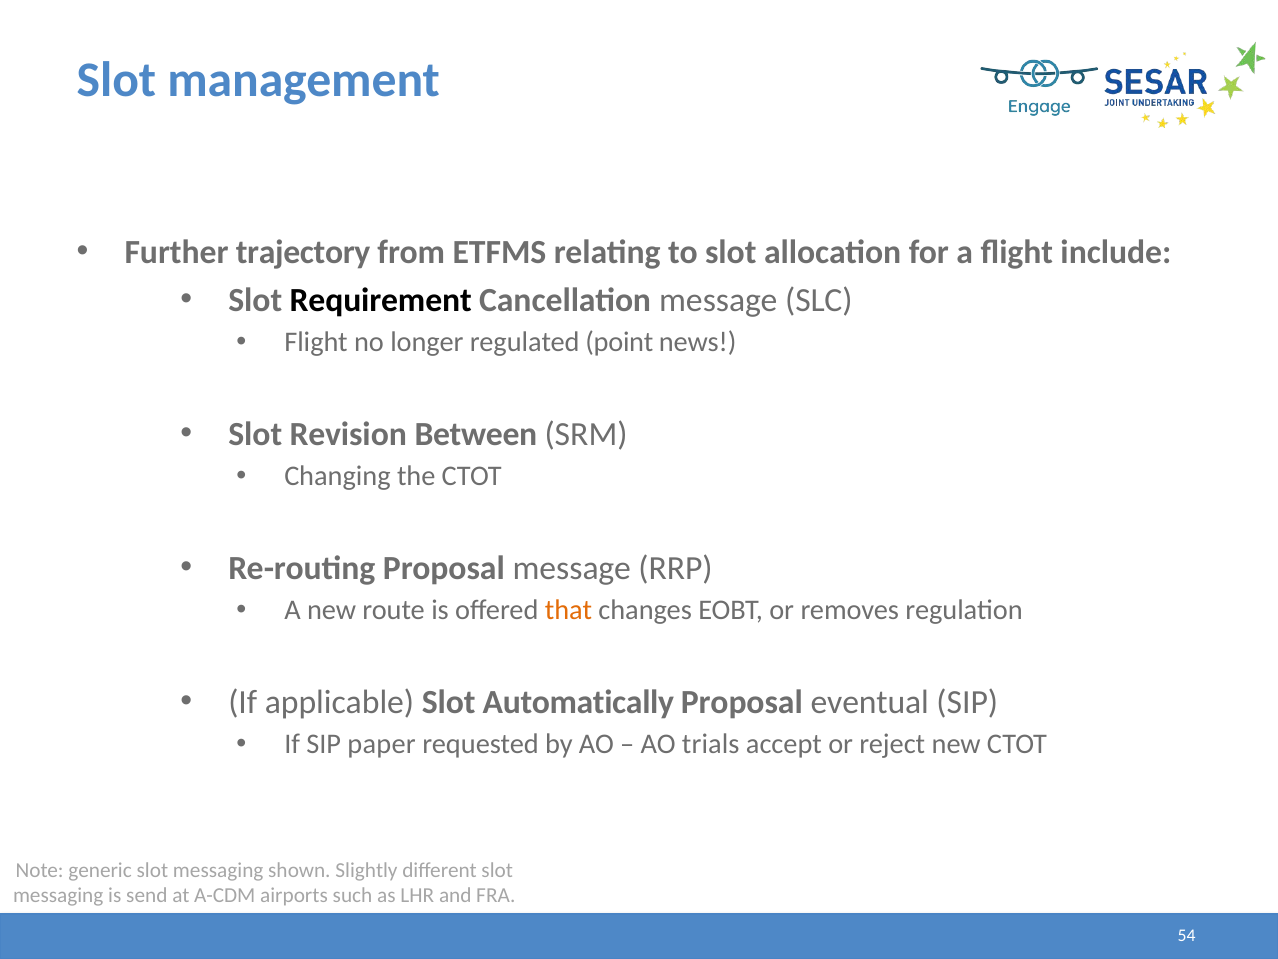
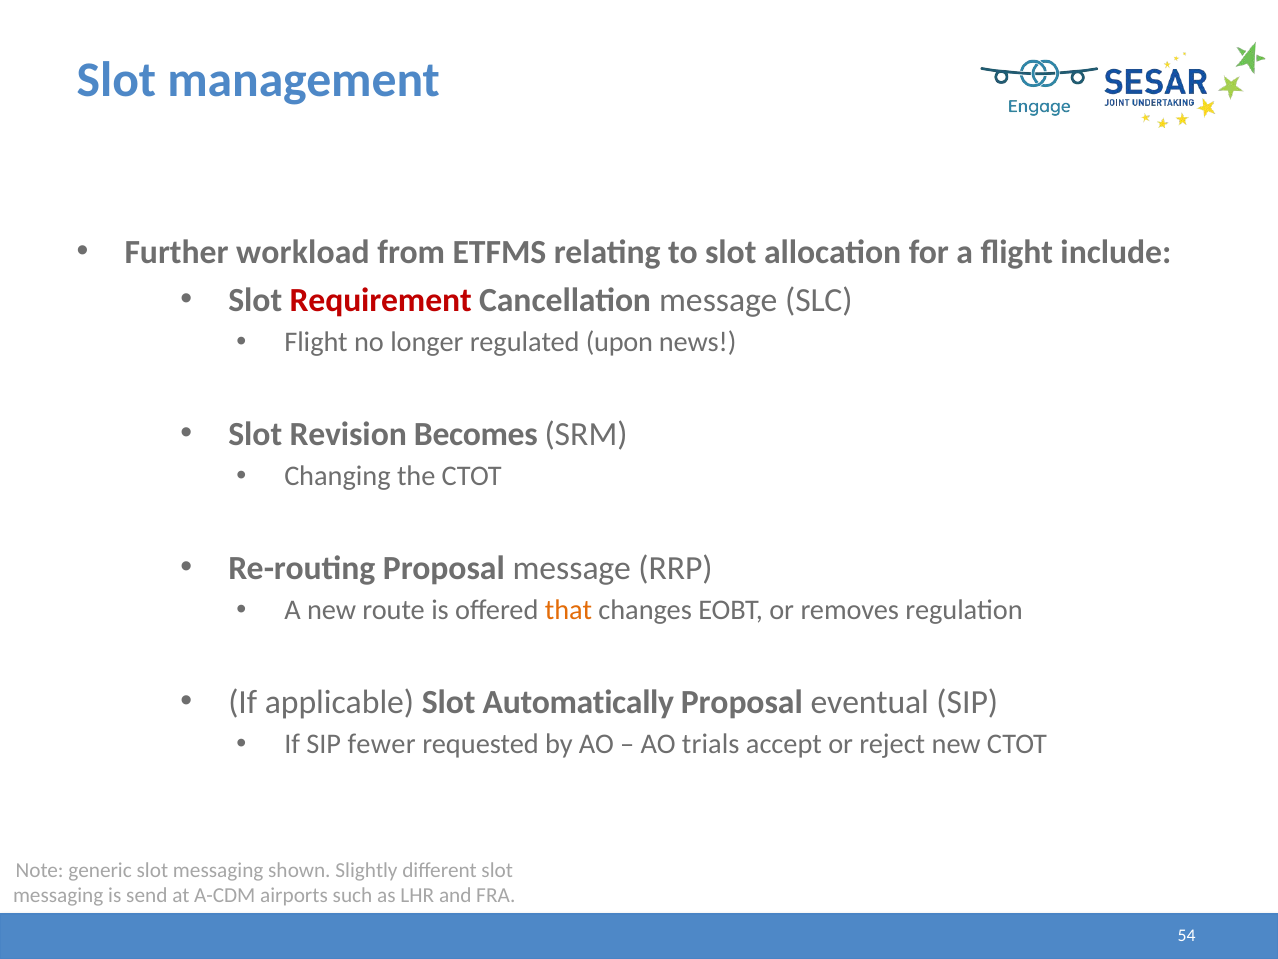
trajectory: trajectory -> workload (303, 253)
Requirement colour: black -> red (381, 300)
point: point -> upon (619, 342)
Between: Between -> Becomes (476, 434)
paper: paper -> fewer (382, 744)
